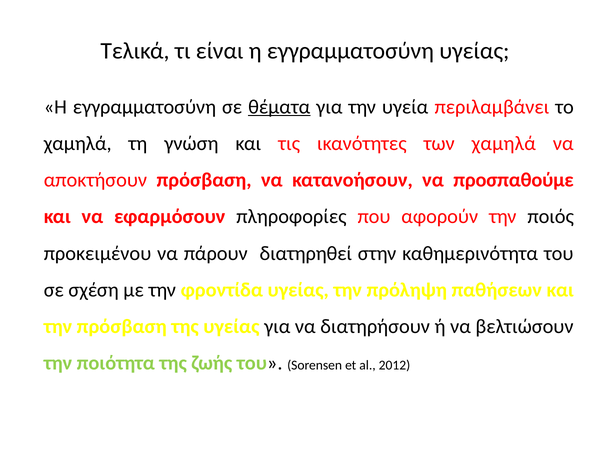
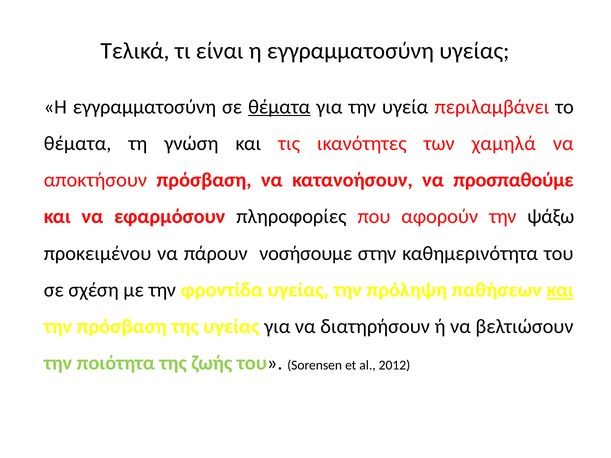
χαμηλά: χαμηλά -> θέματα (78, 144)
ποιός: ποιός -> ψάξω (551, 217)
διατηρηθεί: διατηρηθεί -> νοσήσουμε (306, 253)
και underline: none -> present (560, 290)
